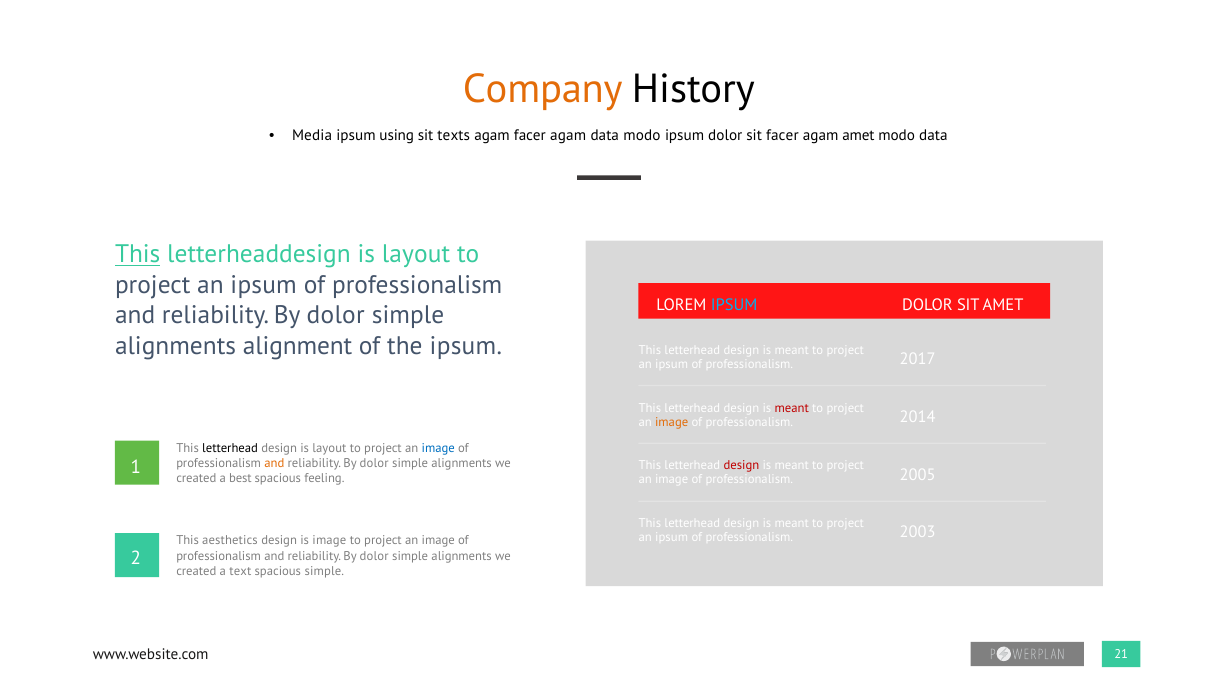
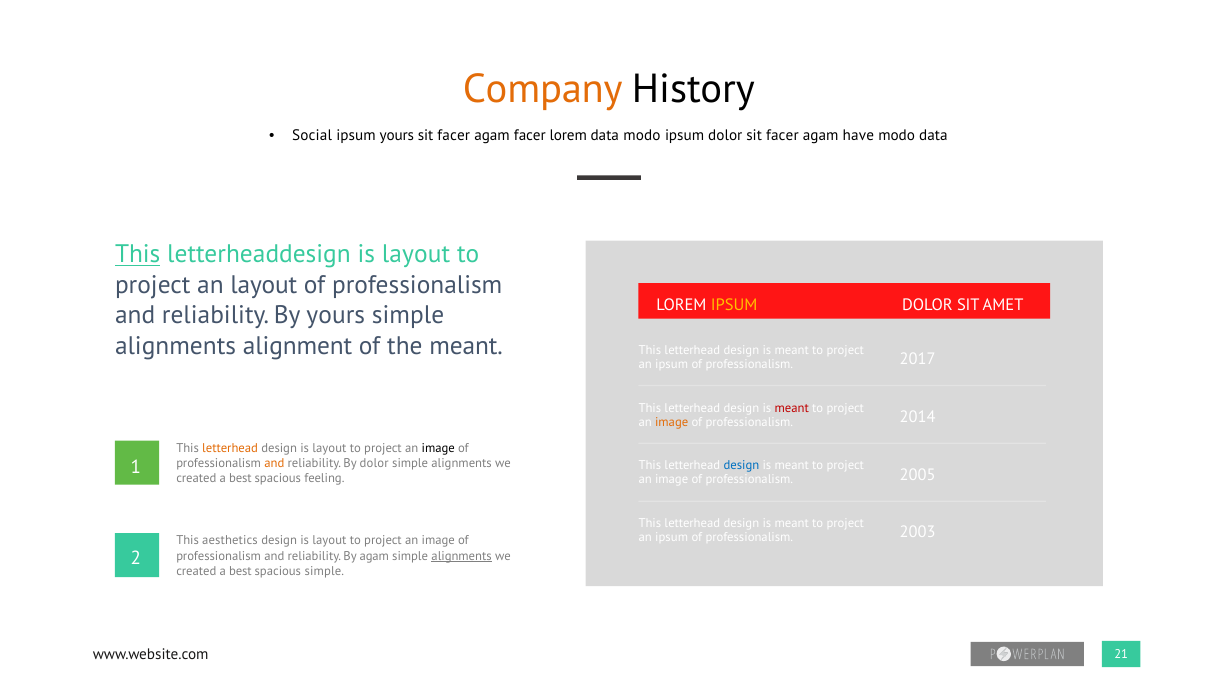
Media: Media -> Social (312, 136)
ipsum using: using -> yours (397, 136)
texts: texts -> facer (454, 136)
agam facer agam: agam -> lorem (568, 136)
agam amet: amet -> have (858, 136)
ipsum: ipsum -> layout (264, 285)
IPSUM colour: light blue -> yellow (734, 305)
dolor: dolor -> yours (336, 315)
the ipsum: ipsum -> meant (466, 346)
letterhead colour: black -> orange (230, 448)
image colour: blue -> black (438, 448)
design colour: red -> blue (741, 466)
image: image -> layout (329, 541)
dolor: dolor -> agam (374, 556)
alignments underline: none -> present (462, 556)
text: text -> best (240, 571)
